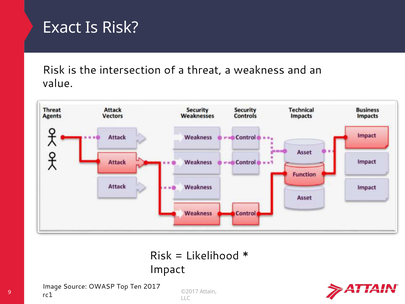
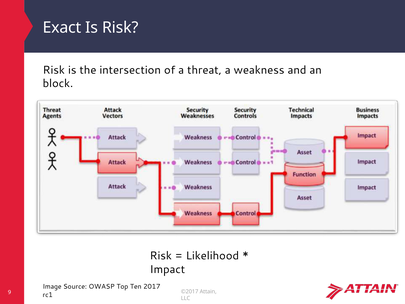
value: value -> block (58, 84)
